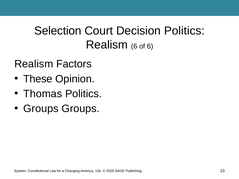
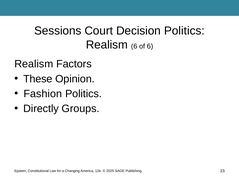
Selection: Selection -> Sessions (58, 31)
Thomas: Thomas -> Fashion (43, 94)
Groups: Groups -> Directly (41, 109)
